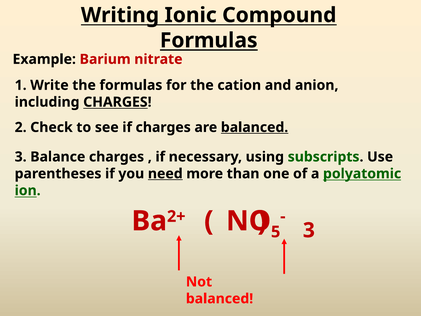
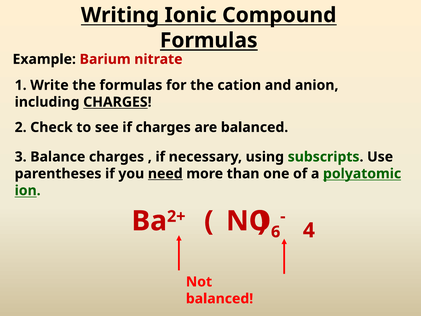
balanced underline: present -> none (255, 127)
5: 5 -> 6 (276, 232)
3: 3 -> 4 (309, 230)
